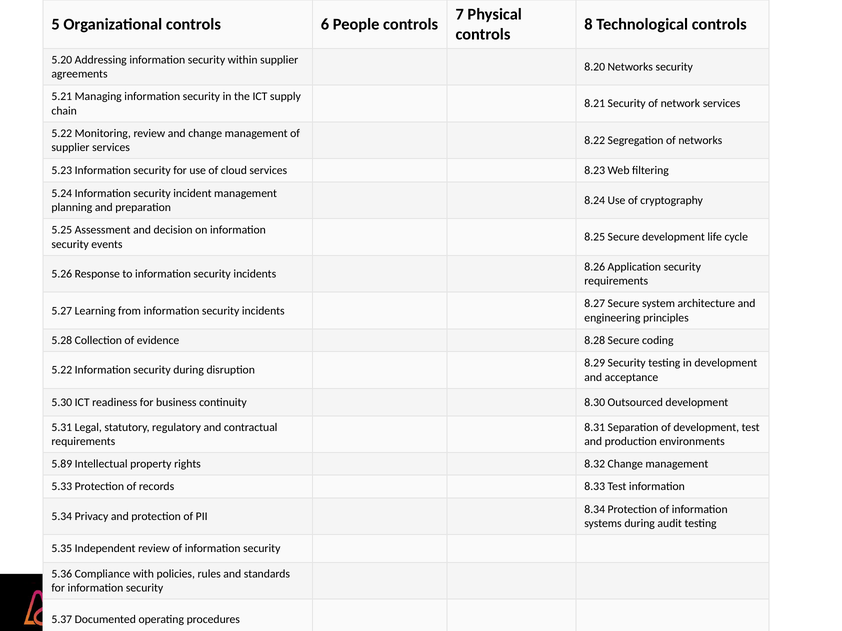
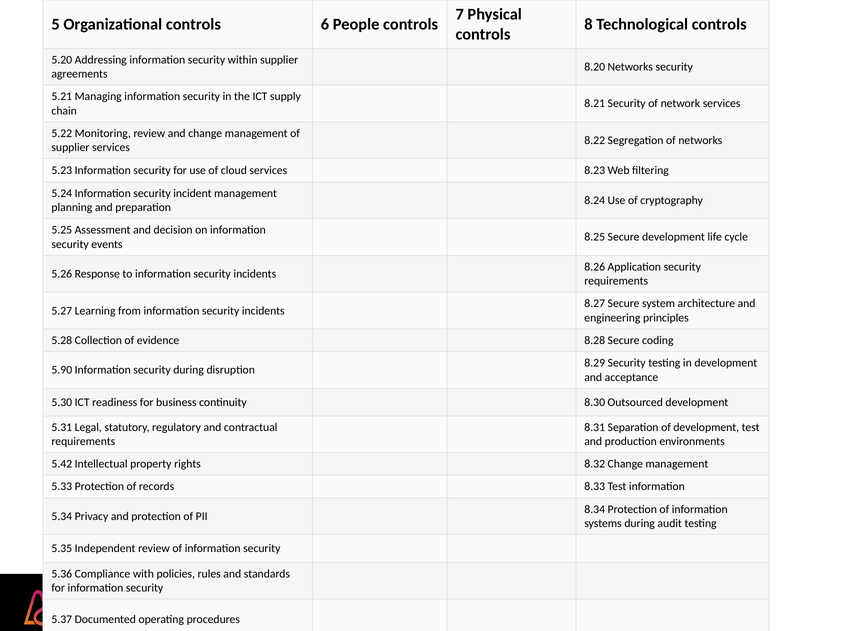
5.22: 5.22 -> 5.90 (62, 370)
5.89: 5.89 -> 5.42 (62, 464)
